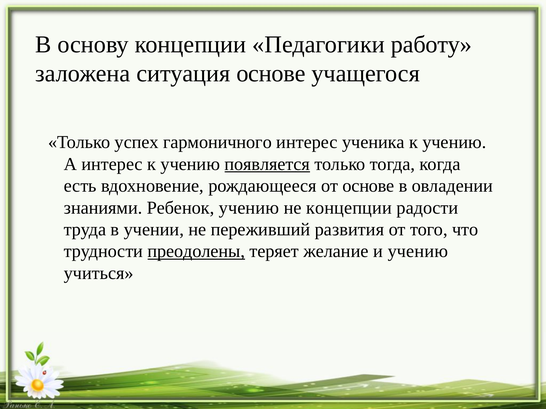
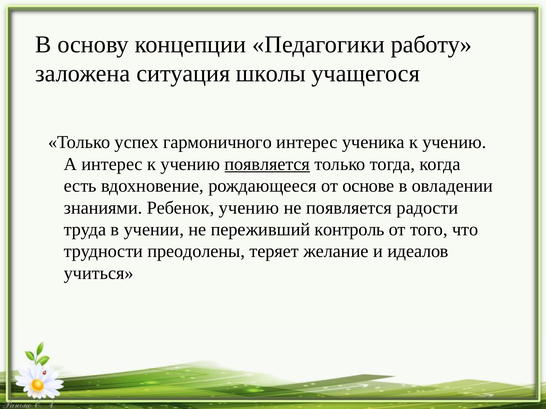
ситуация основе: основе -> школы (271, 74)
не концепции: концепции -> появляется (349, 208)
развития: развития -> контроль (350, 230)
преодолены underline: present -> none (196, 252)
и учению: учению -> идеалов (418, 252)
